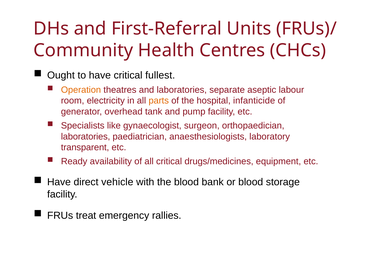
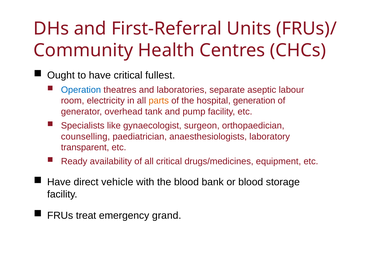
Operation colour: orange -> blue (81, 90)
infanticide: infanticide -> generation (254, 101)
laboratories: laboratories -> counselling (85, 137)
rallies: rallies -> grand (167, 216)
